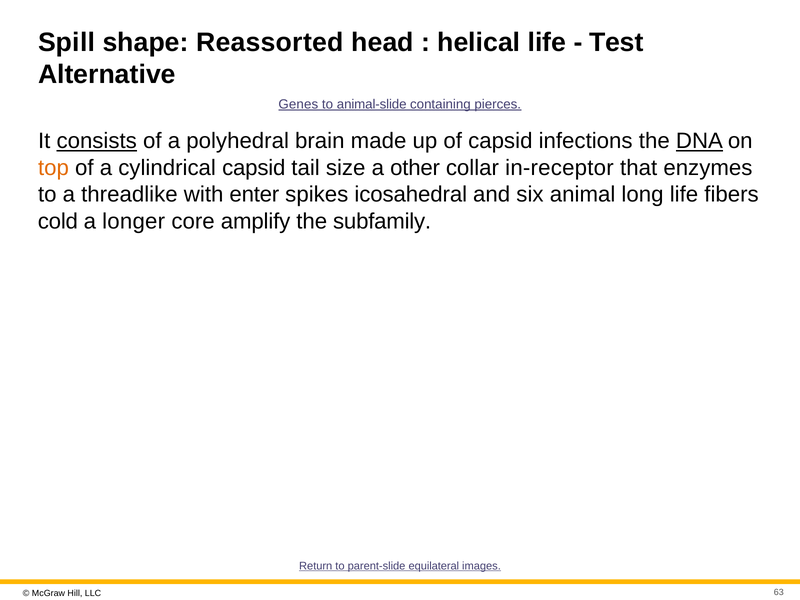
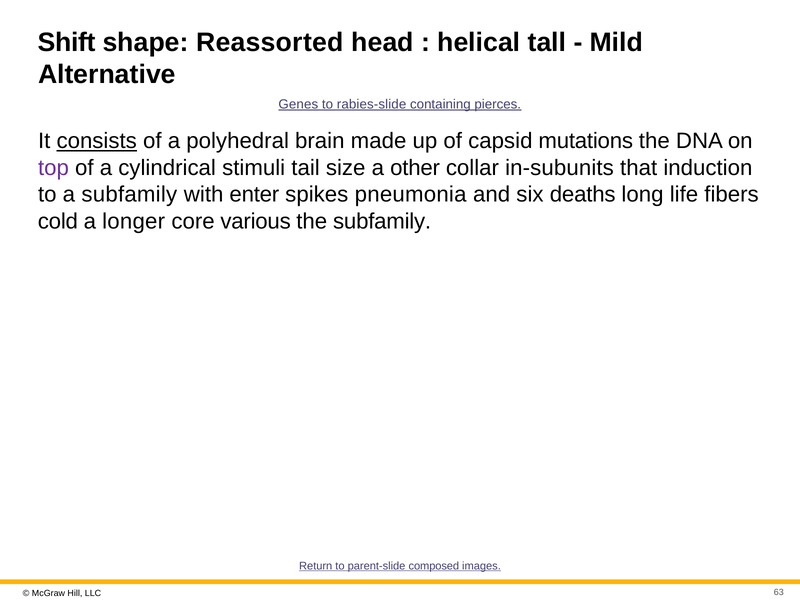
Spill: Spill -> Shift (67, 42)
helical life: life -> tall (547, 42)
Test: Test -> Mild (616, 42)
animal-slide: animal-slide -> rabies-slide (372, 104)
infections: infections -> mutations (586, 141)
DNA underline: present -> none (699, 141)
top colour: orange -> purple (53, 168)
cylindrical capsid: capsid -> stimuli (254, 168)
in-receptor: in-receptor -> in-subunits (560, 168)
enzymes: enzymes -> induction (708, 168)
a threadlike: threadlike -> subfamily (129, 194)
icosahedral: icosahedral -> pneumonia (411, 194)
animal: animal -> deaths (583, 194)
amplify: amplify -> various (256, 221)
equilateral: equilateral -> composed (434, 566)
